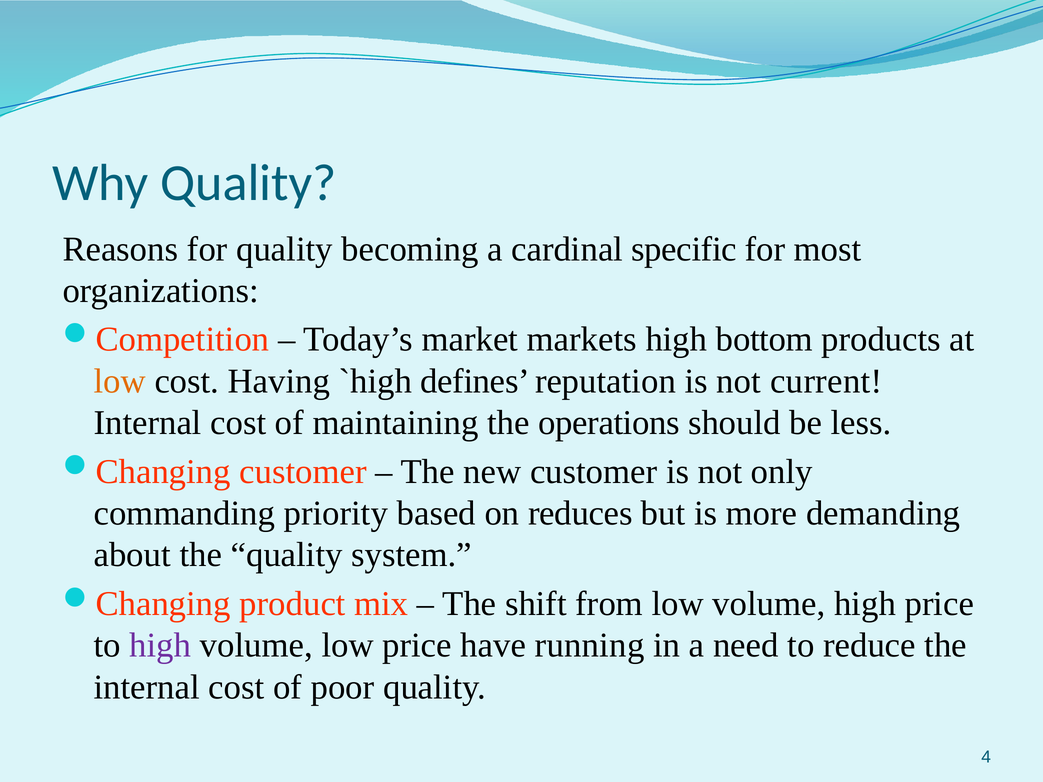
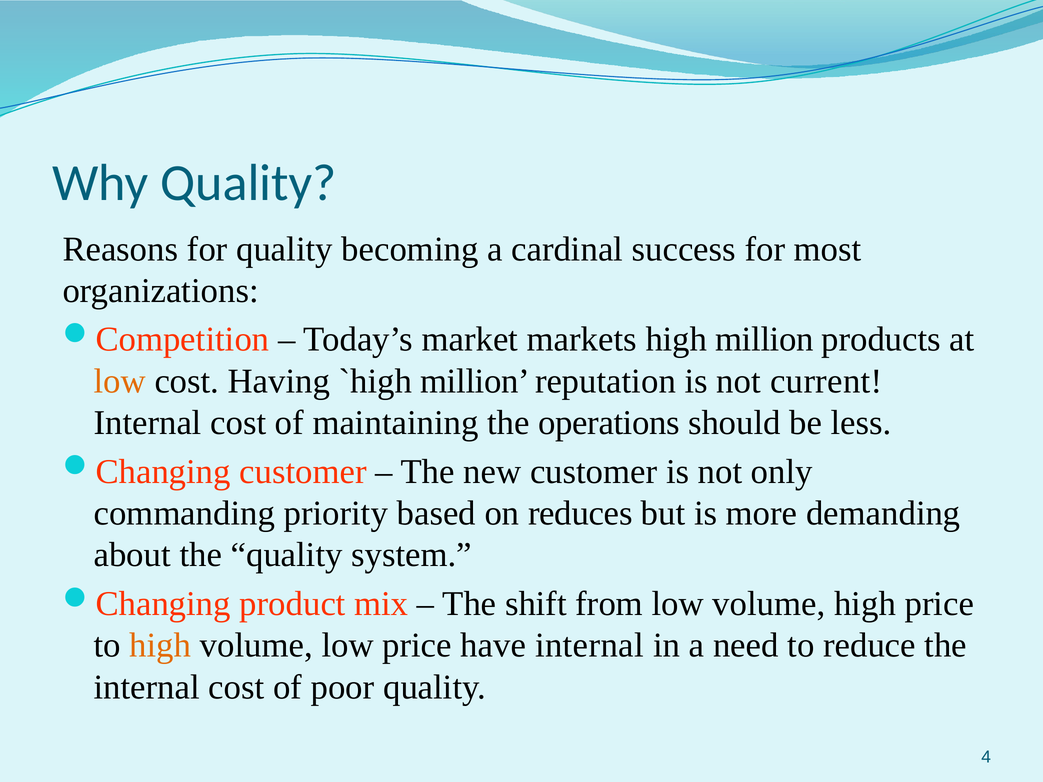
specific: specific -> success (684, 249)
high bottom: bottom -> million (764, 340)
defines: defines -> million (475, 381)
high colour: purple -> orange (160, 646)
have running: running -> internal (590, 646)
